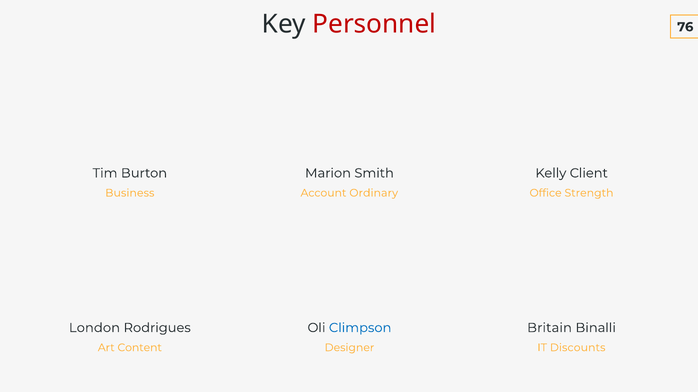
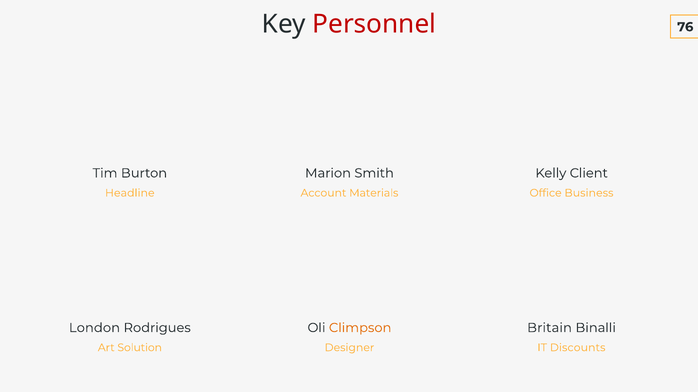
Ordinary: Ordinary -> Materials (374, 193)
Business: Business -> Headline (130, 193)
Strength: Strength -> Business (589, 193)
Climpson colour: blue -> orange (360, 328)
Content: Content -> Solution (140, 348)
